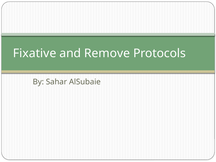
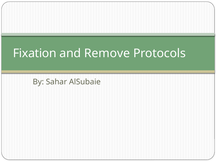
Fixative: Fixative -> Fixation (35, 53)
